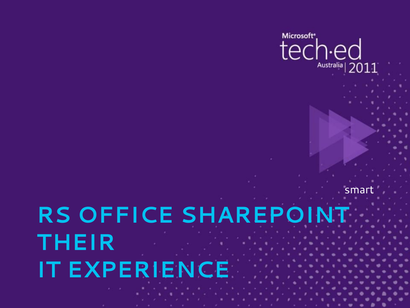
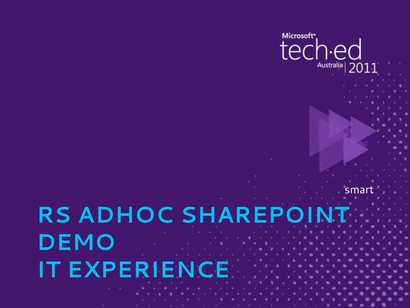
OFFICE: OFFICE -> ADHOC (126, 215)
THEIR: THEIR -> DEMO (76, 242)
